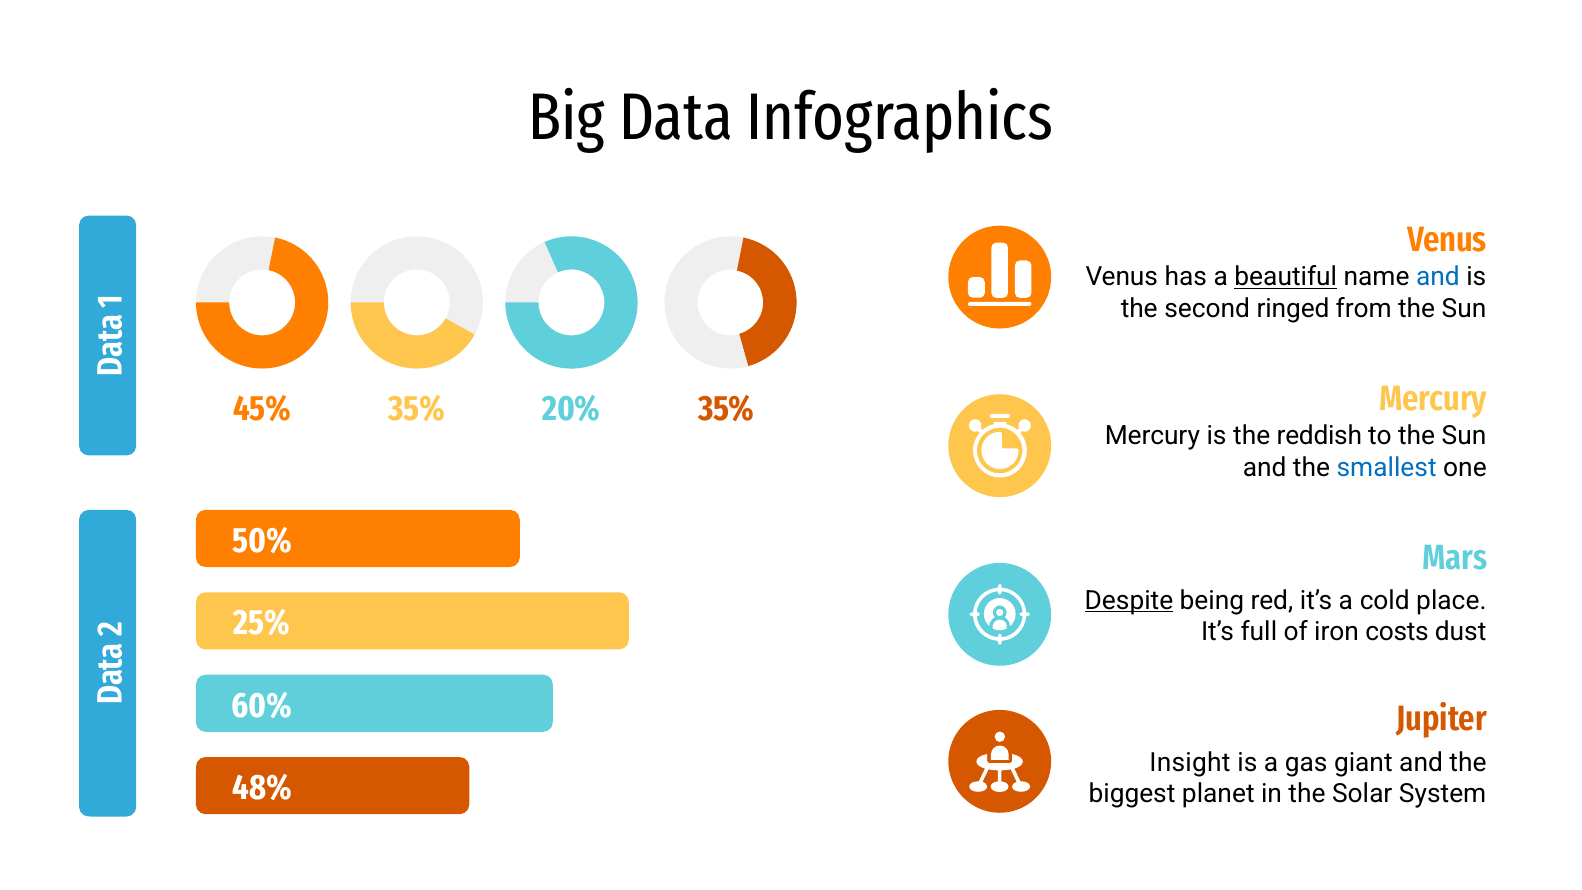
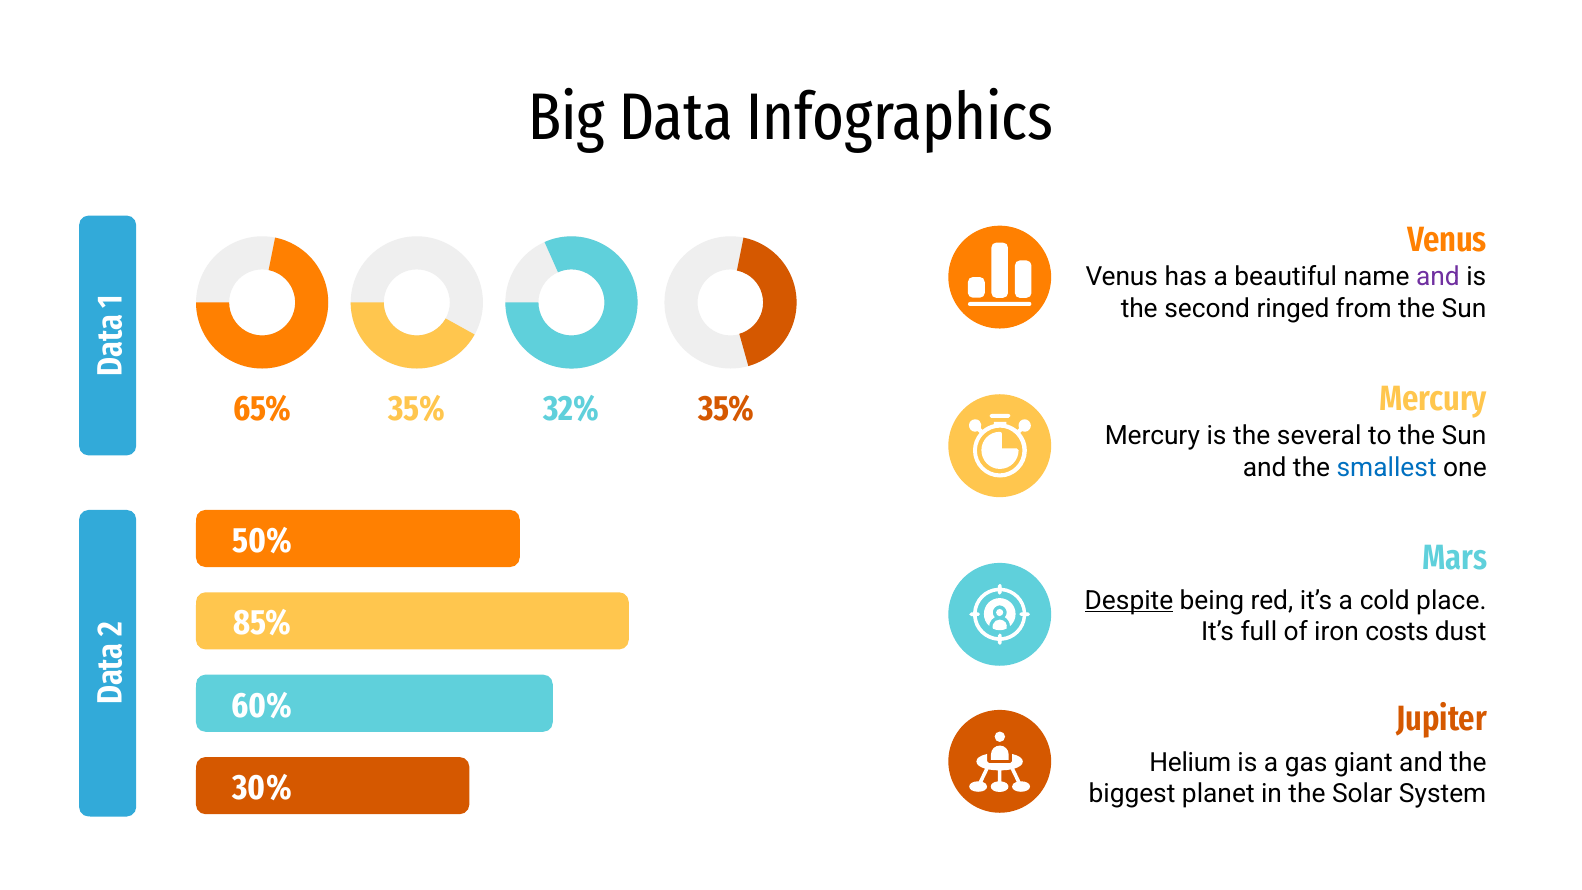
beautiful underline: present -> none (1286, 277)
and colour: blue -> purple (1438, 277)
45%: 45% -> 65% (262, 409)
20%: 20% -> 32% (571, 409)
reddish: reddish -> several (1319, 436)
25%: 25% -> 85% (262, 623)
Insight: Insight -> Helium (1190, 762)
48%: 48% -> 30% (262, 788)
